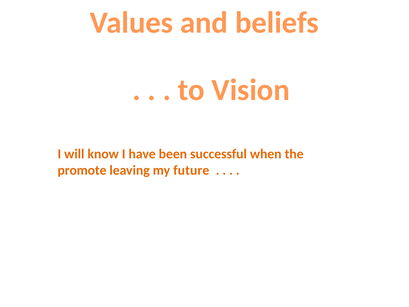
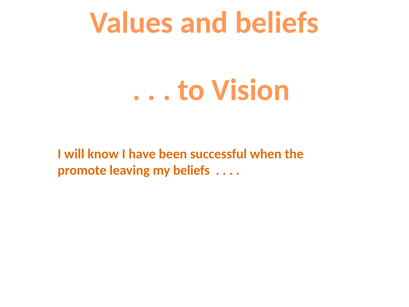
my future: future -> beliefs (191, 170)
